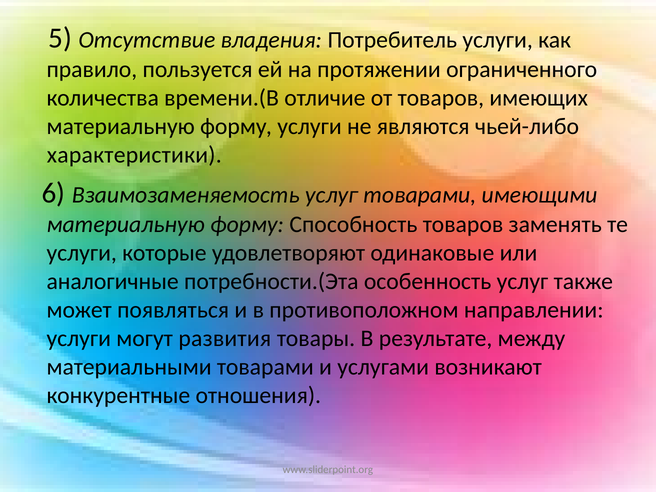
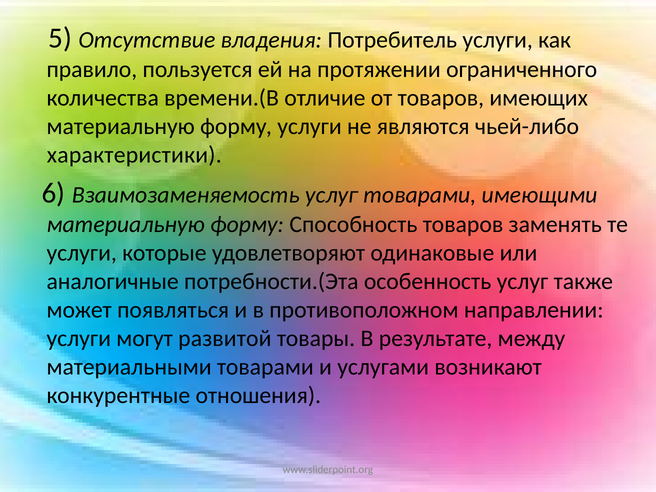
развития: развития -> развитой (225, 338)
